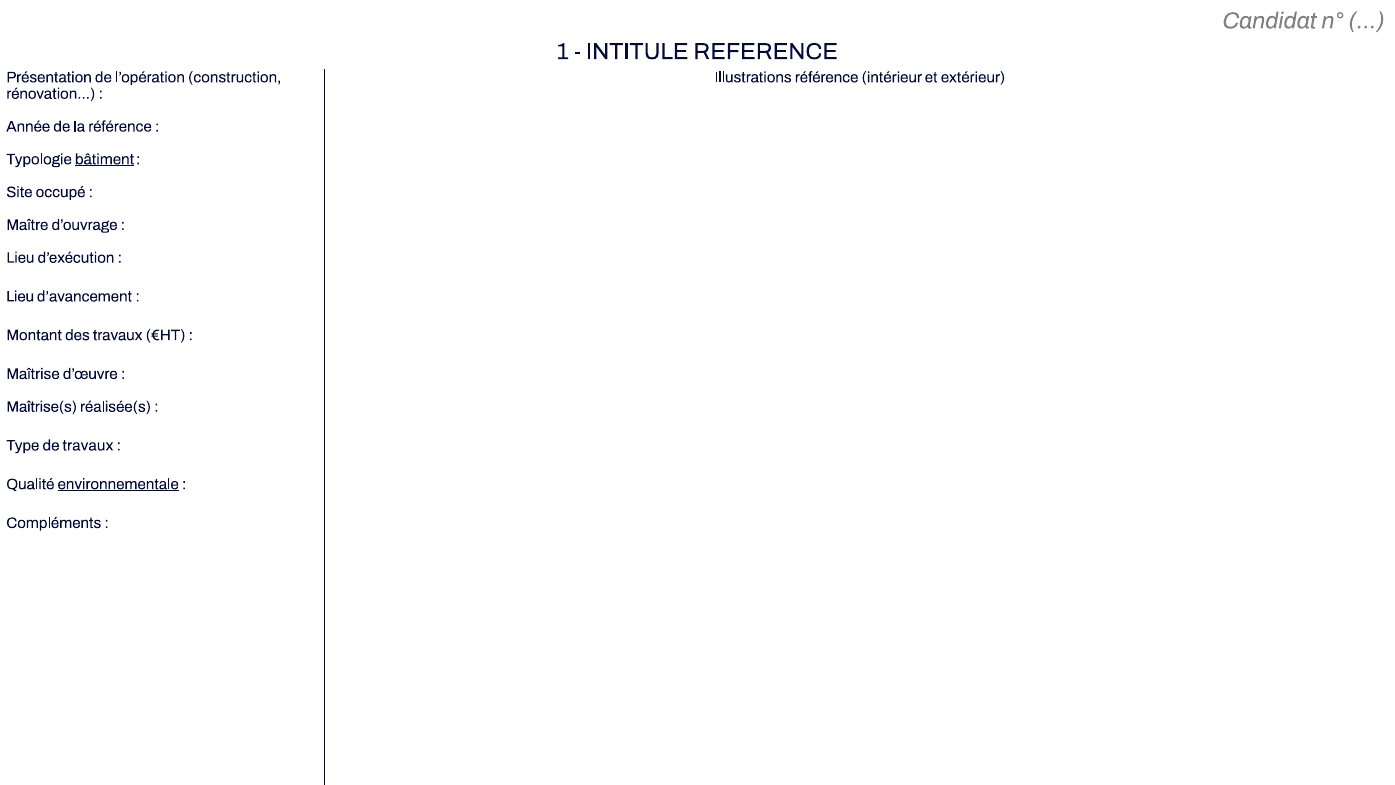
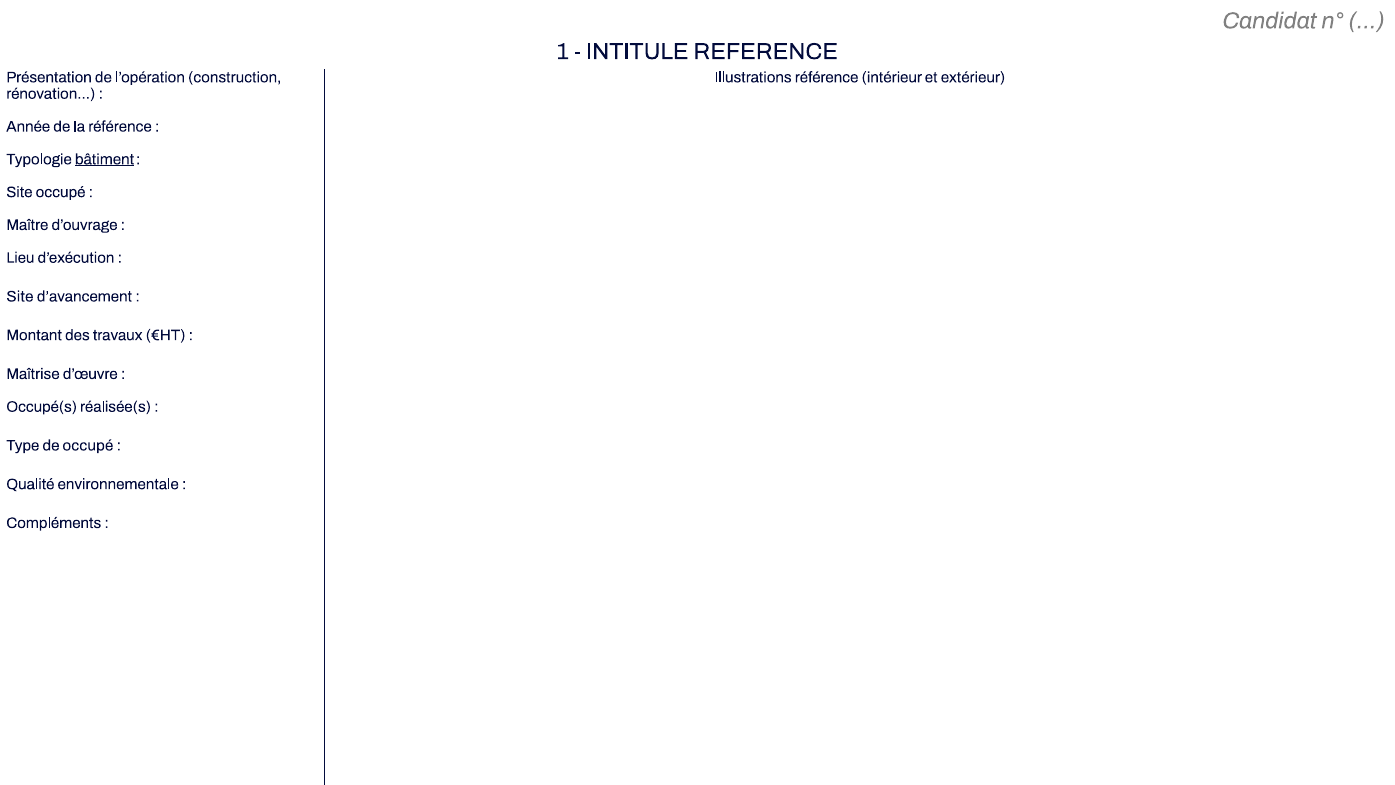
Lieu: Lieu -> Site (20, 296)
Maîtrise(s: Maîtrise(s -> Occupé(s (42, 407)
de travaux: travaux -> occupé (88, 445)
environnementale underline: present -> none (118, 484)
